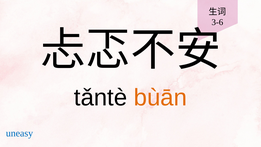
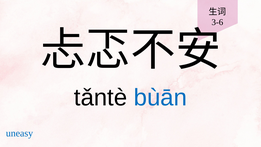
bùān colour: orange -> blue (160, 98)
